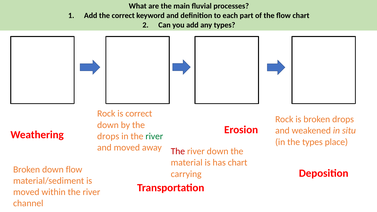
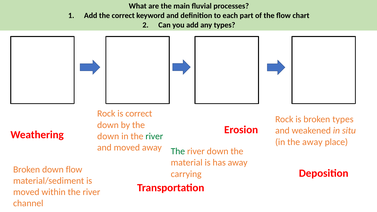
broken drops: drops -> types (343, 119)
drops: drops -> down (108, 136)
the types: types -> away (312, 142)
The colour: red -> green (178, 151)
has chart: chart -> away (238, 163)
